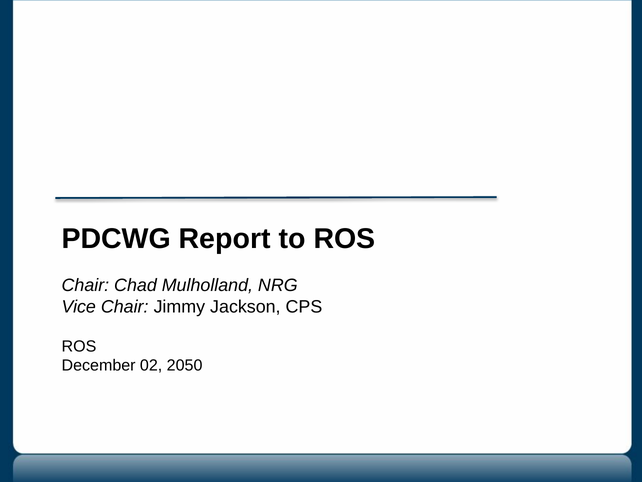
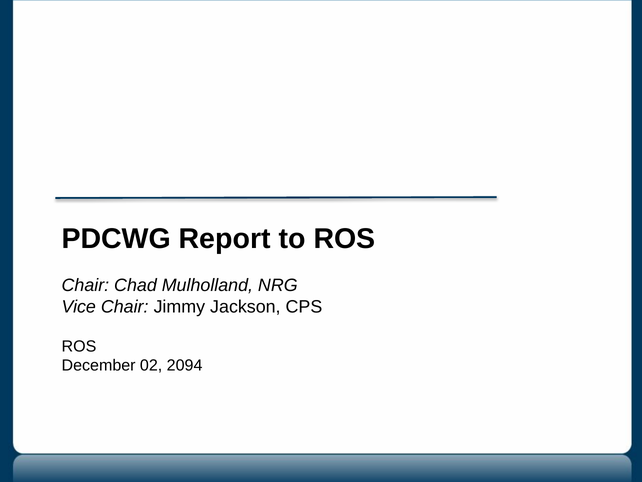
2050: 2050 -> 2094 (185, 365)
